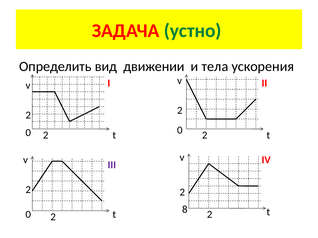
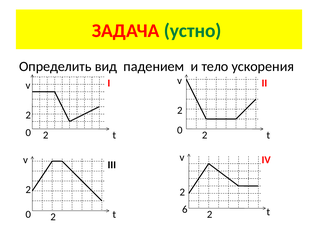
движении: движении -> падением (154, 67)
тела: тела -> тело (215, 67)
III colour: purple -> black (112, 165)
8: 8 -> 6 (185, 210)
